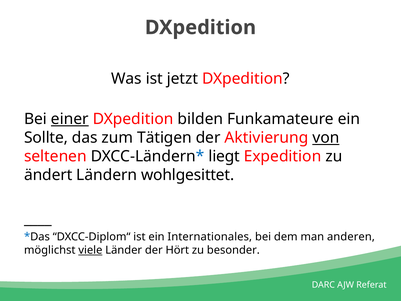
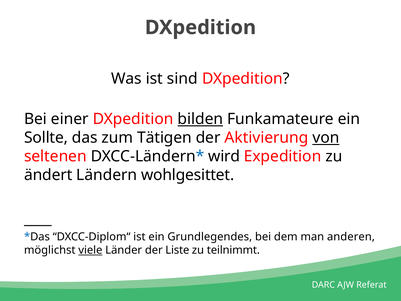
jetzt: jetzt -> sind (182, 78)
einer underline: present -> none (70, 119)
bilden underline: none -> present (200, 119)
liegt: liegt -> wird (224, 156)
Internationales: Internationales -> Grundlegendes (210, 237)
Hört: Hört -> Liste (177, 250)
besonder: besonder -> teilnimmt (233, 250)
